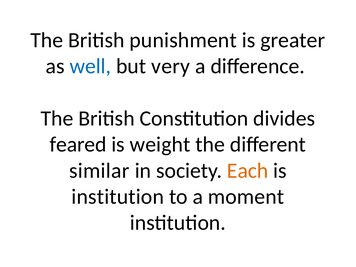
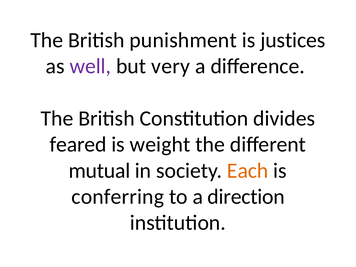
greater: greater -> justices (293, 40)
well colour: blue -> purple (90, 66)
similar: similar -> mutual (99, 171)
institution: institution -> conferring (118, 197)
moment: moment -> direction (246, 197)
